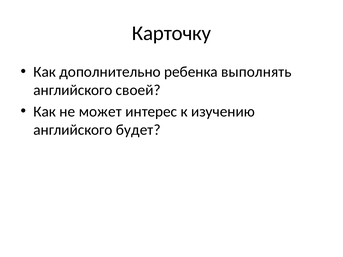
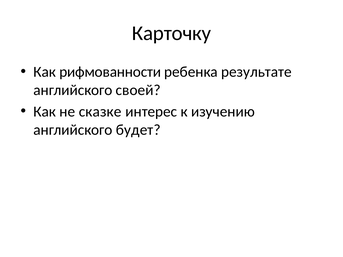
дополнительно: дополнительно -> рифмованности (110, 72)
выполнять: выполнять -> результате (256, 72)
может: может -> сказке (100, 112)
